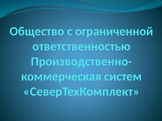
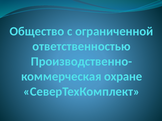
систем: систем -> охране (123, 77)
